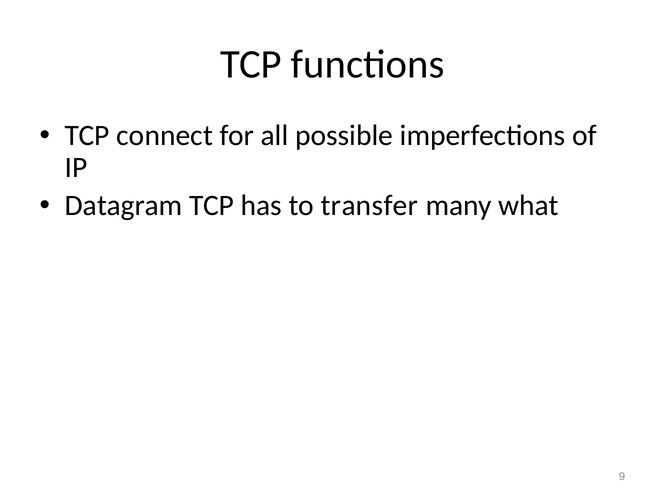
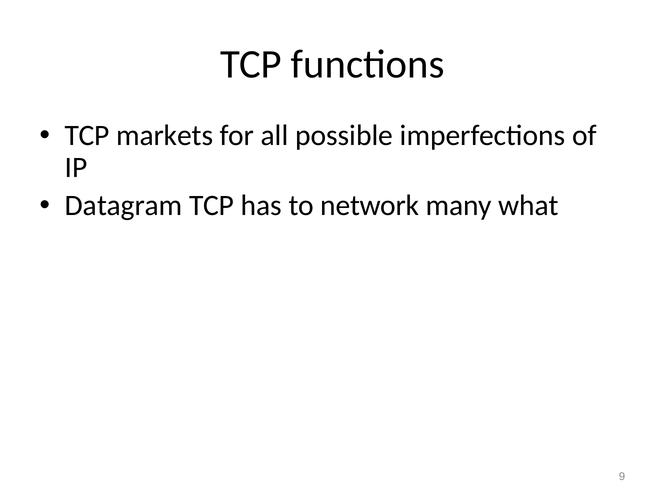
connect: connect -> markets (165, 135)
transfer: transfer -> network (370, 205)
